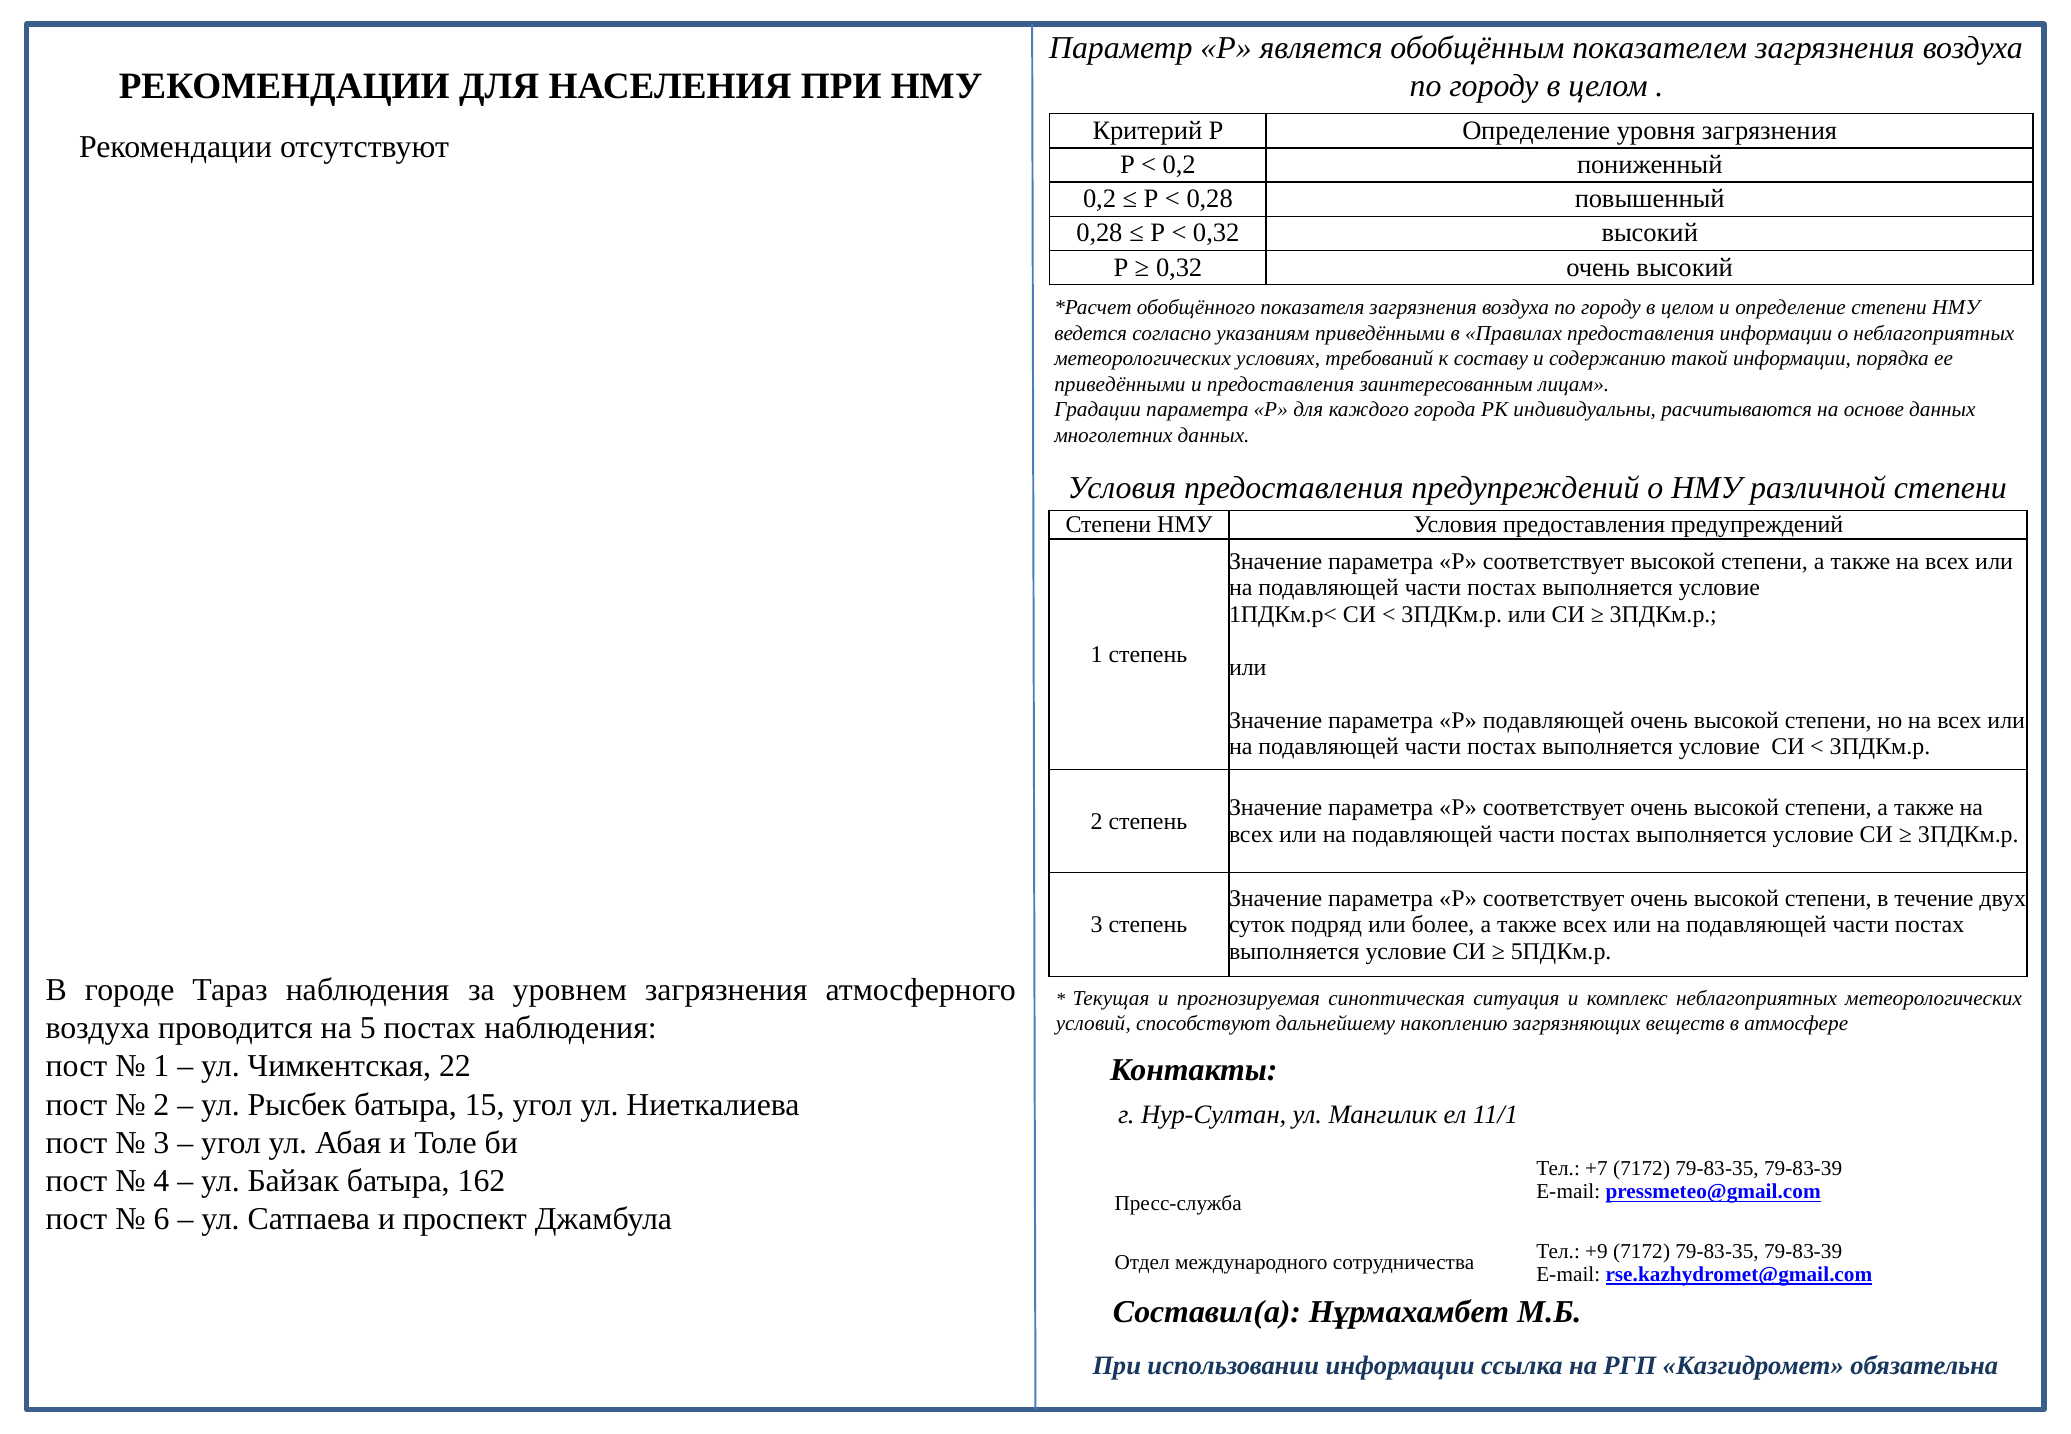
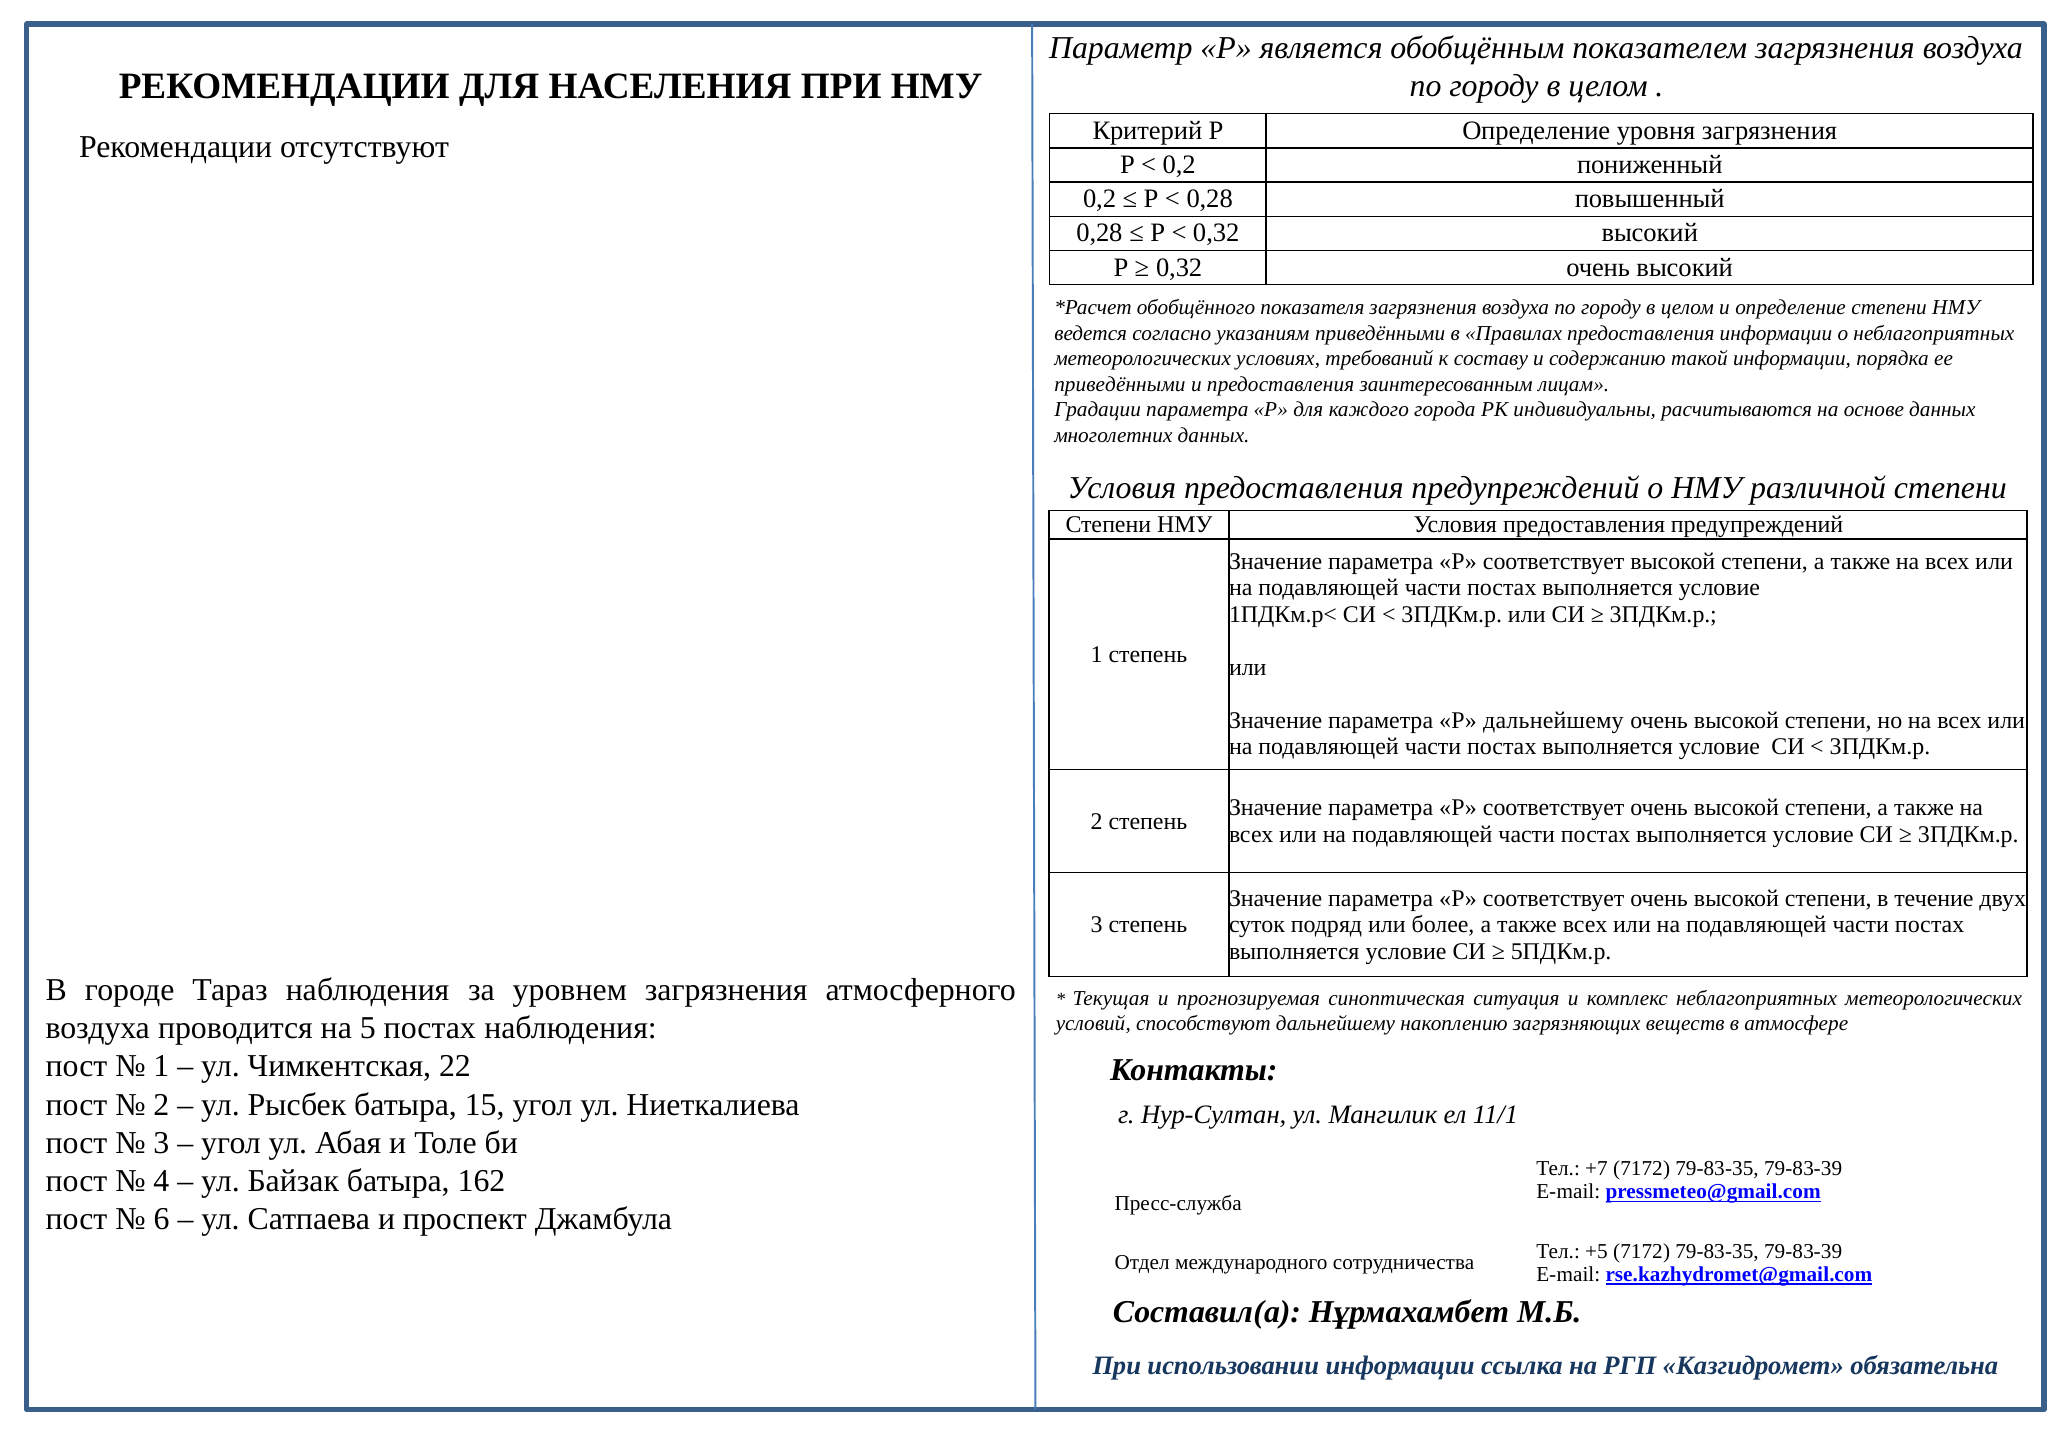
Р подавляющей: подавляющей -> дальнейшему (1553, 720)
+9: +9 -> +5 (1596, 1251)
